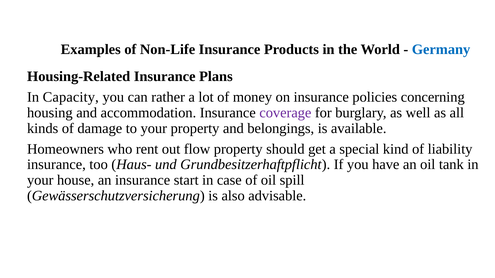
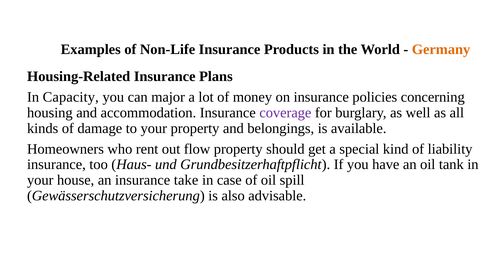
Germany colour: blue -> orange (441, 50)
rather: rather -> major (168, 97)
start: start -> take (186, 180)
